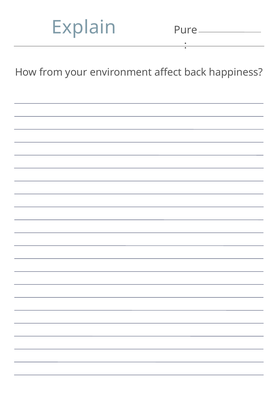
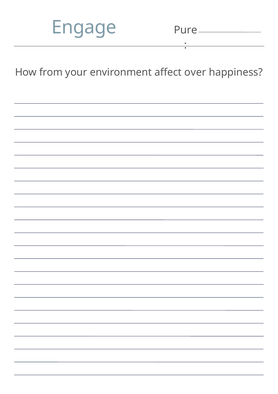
Explain: Explain -> Engage (84, 27)
back: back -> over (195, 72)
